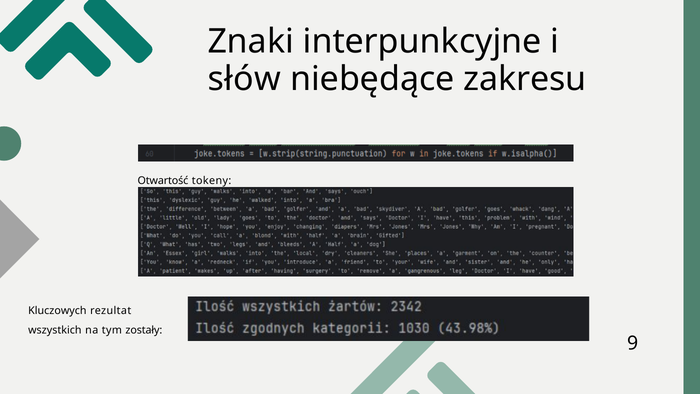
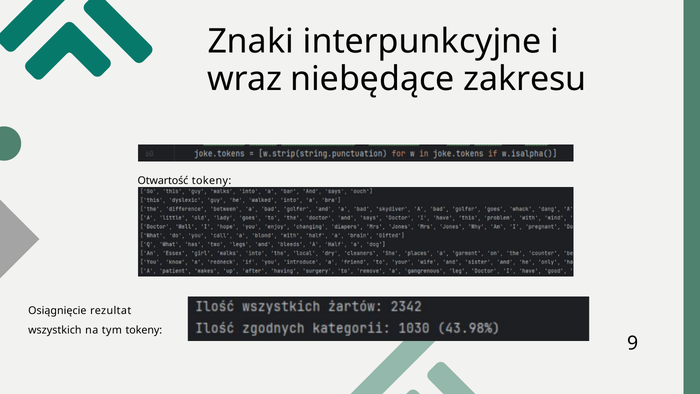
słów: słów -> wraz (245, 79)
Kluczowych: Kluczowych -> Osiągnięcie (57, 311)
tym zostały: zostały -> tokeny (144, 330)
